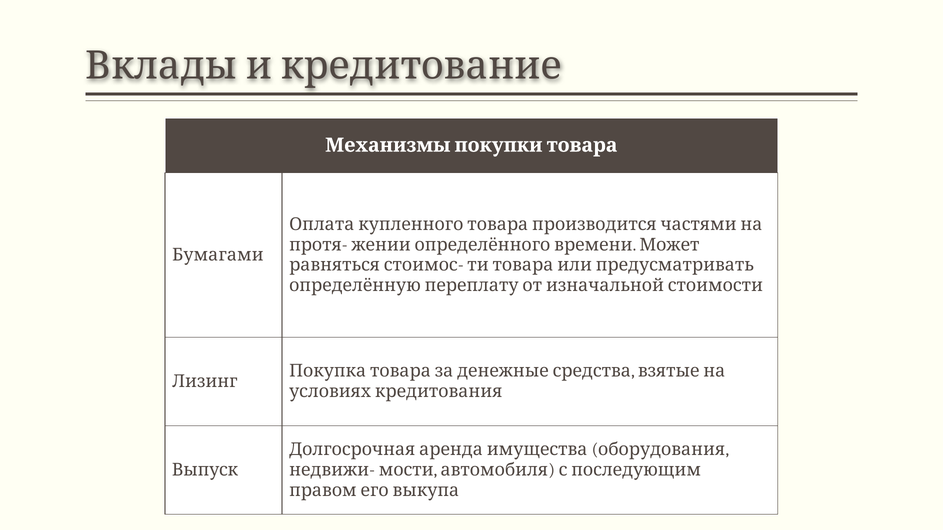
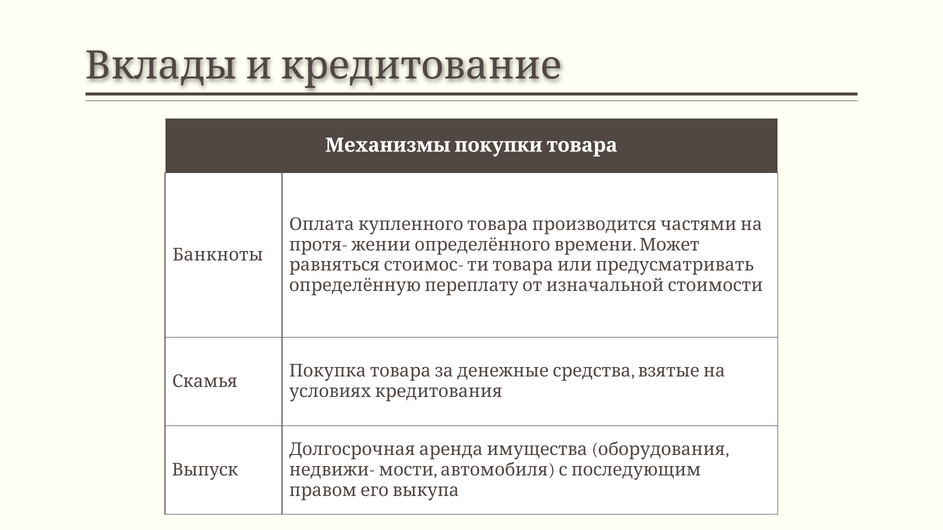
Бумагами: Бумагами -> Банкноты (218, 255)
Лизинг: Лизинг -> Скамья (205, 382)
